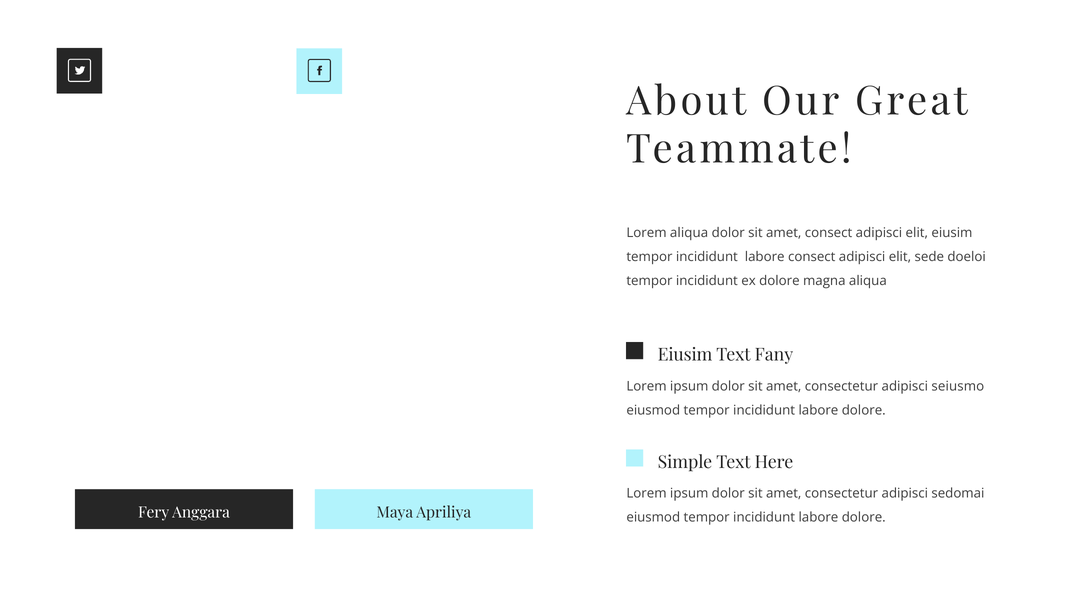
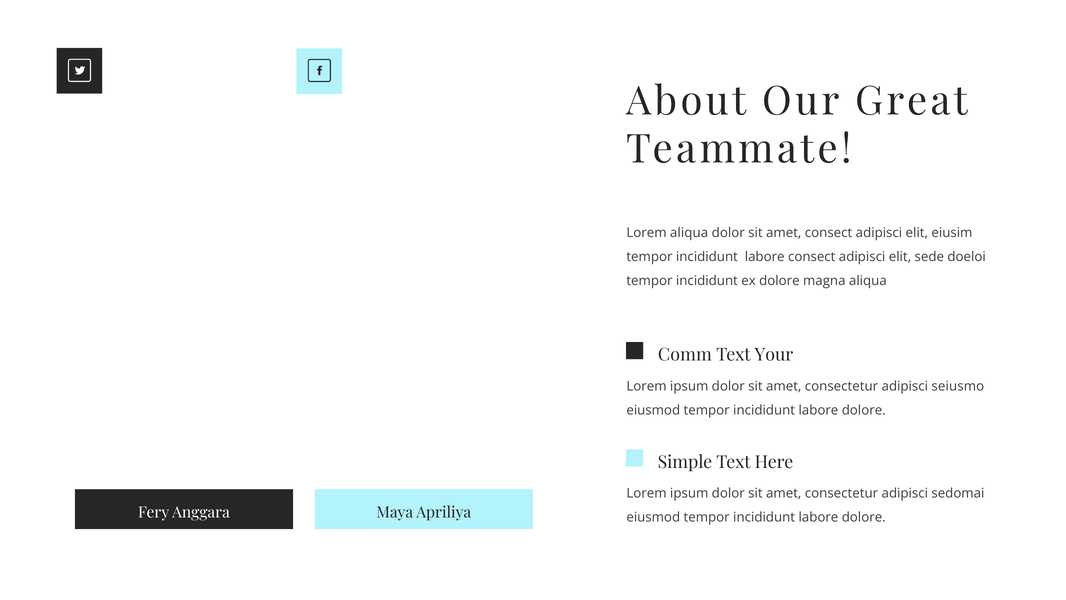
Eiusim: Eiusim -> Comm (685, 355)
Fany: Fany -> Your (774, 355)
